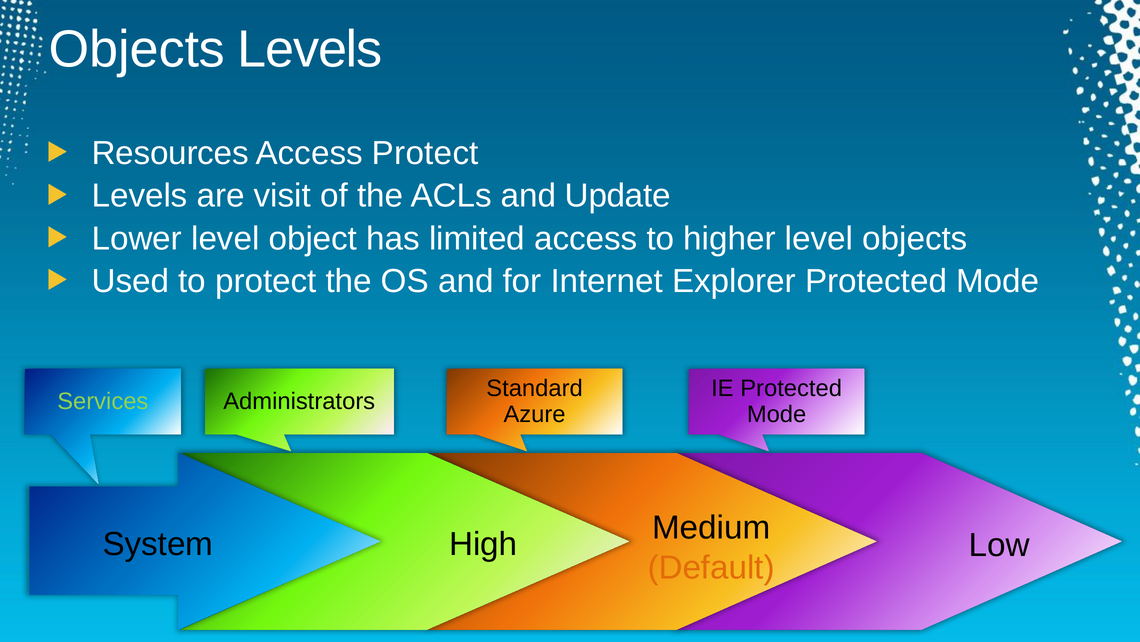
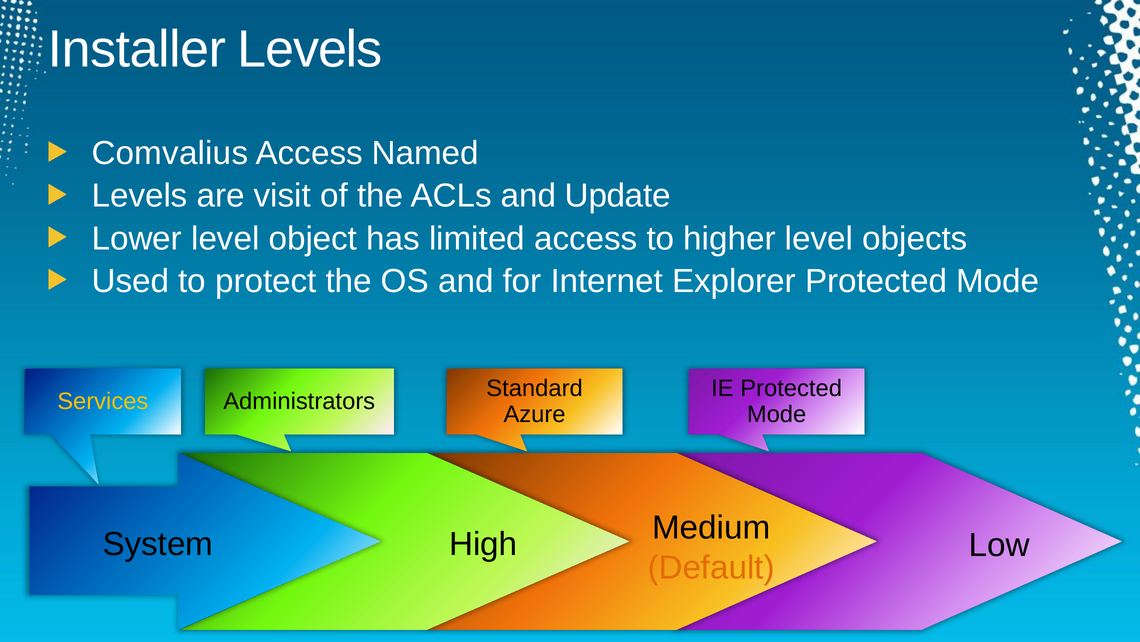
Objects: Objects -> Installer (137, 49)
Resources: Resources -> Comvalius (170, 153)
Access Protect: Protect -> Named (425, 153)
Services colour: light green -> yellow (103, 401)
